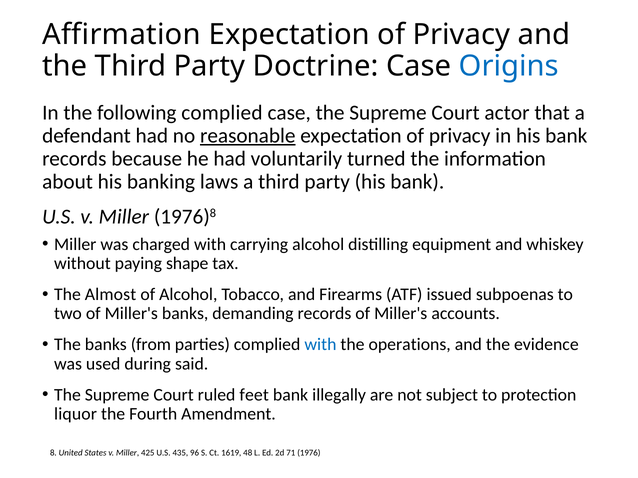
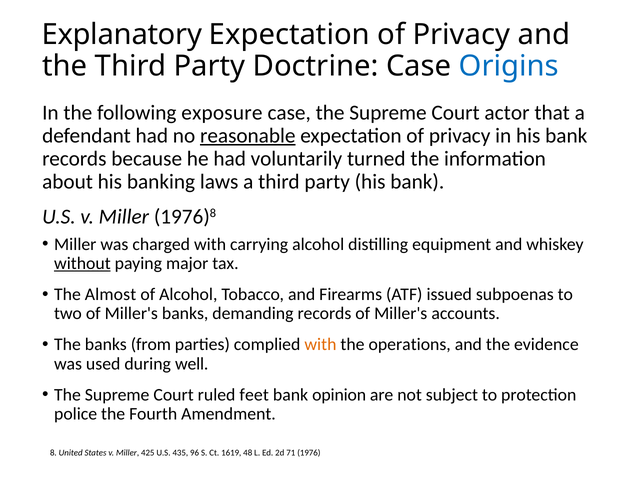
Affirmation: Affirmation -> Explanatory (122, 35)
following complied: complied -> exposure (222, 113)
without underline: none -> present (82, 264)
shape: shape -> major (187, 264)
with colour: blue -> orange (320, 345)
said: said -> well (192, 364)
illegally: illegally -> opinion (339, 395)
liquor: liquor -> police (76, 414)
